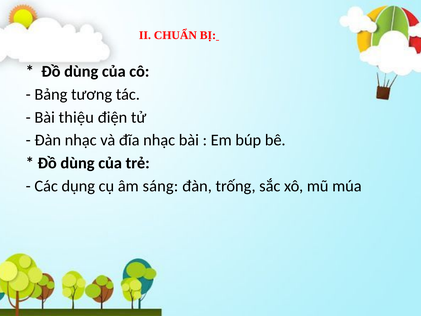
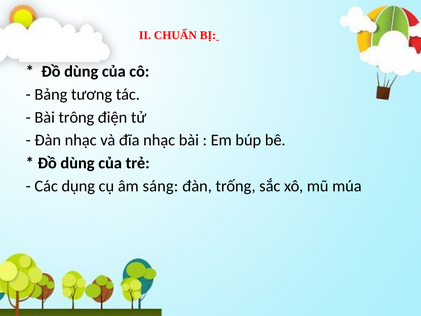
thiệu: thiệu -> trông (76, 117)
